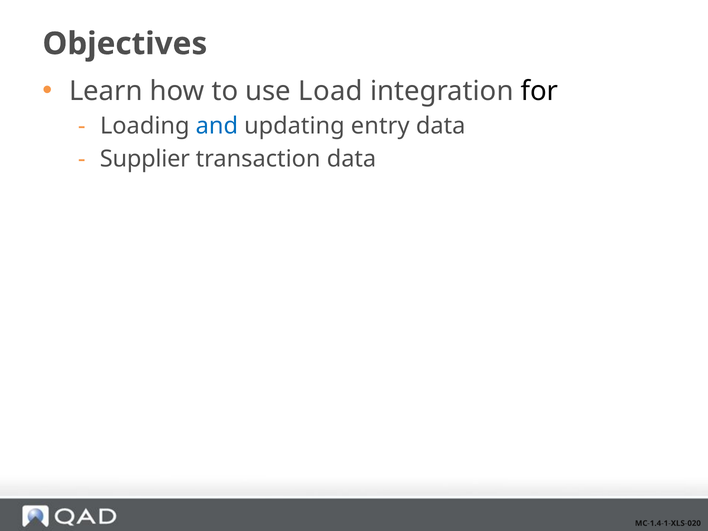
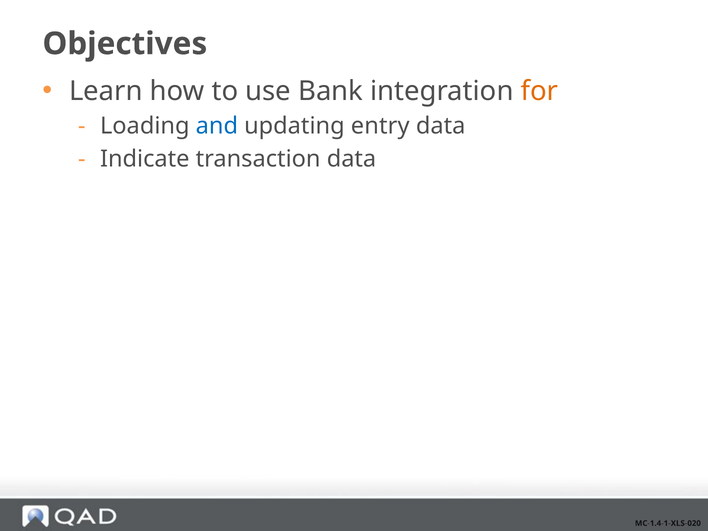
Load: Load -> Bank (331, 91)
for colour: black -> orange (539, 91)
Supplier: Supplier -> Indicate (145, 159)
